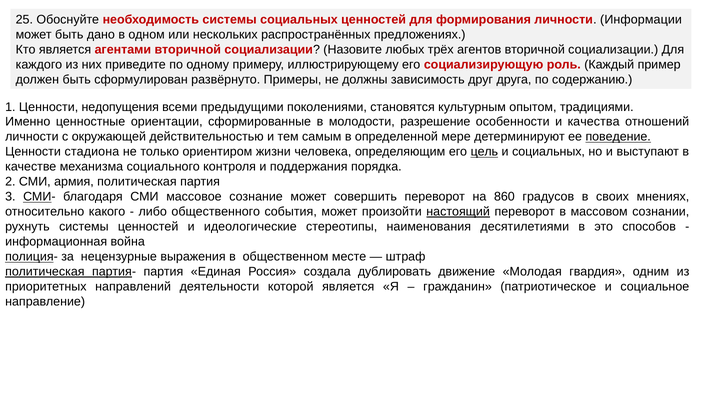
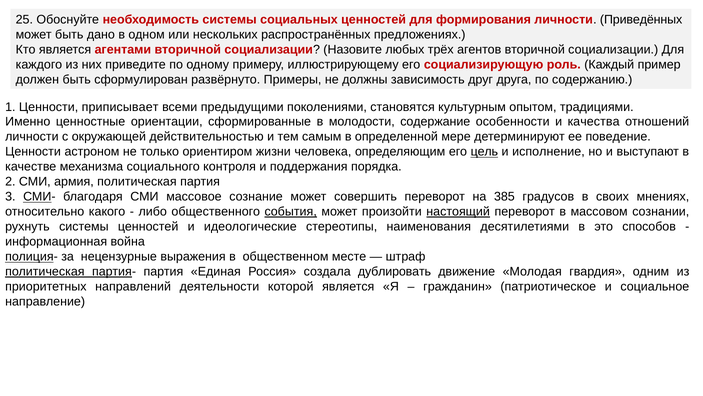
Информации: Информации -> Приведённых (641, 20)
недопущения: недопущения -> приписывает (120, 107)
разрешение: разрешение -> содержание (435, 122)
поведение underline: present -> none (618, 137)
стадиона: стадиона -> астроном (92, 152)
и социальных: социальных -> исполнение (548, 152)
860: 860 -> 385 (504, 196)
события underline: none -> present (291, 211)
